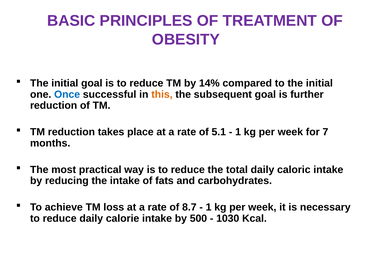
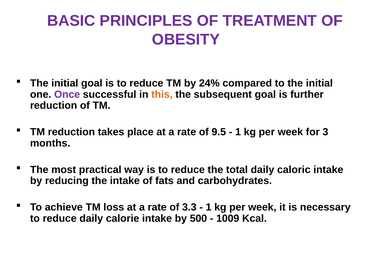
14%: 14% -> 24% (209, 83)
Once colour: blue -> purple (67, 94)
5.1: 5.1 -> 9.5 (219, 132)
7: 7 -> 3 (325, 132)
8.7: 8.7 -> 3.3 (189, 207)
1030: 1030 -> 1009 (228, 218)
